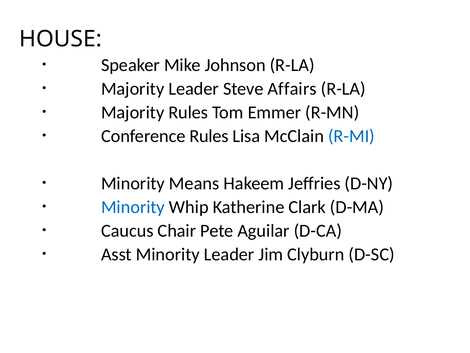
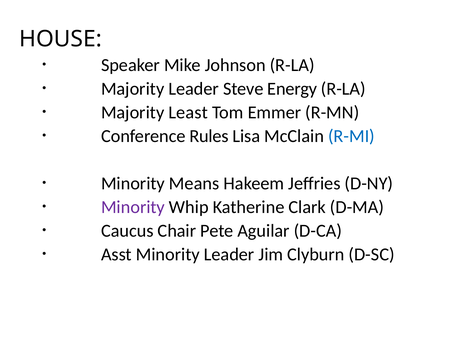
Affairs: Affairs -> Energy (292, 89)
Majority Rules: Rules -> Least (188, 112)
Minority colour: blue -> purple (133, 207)
